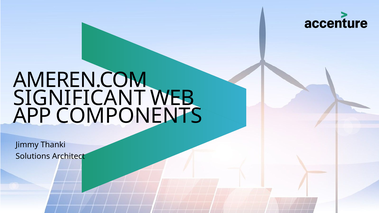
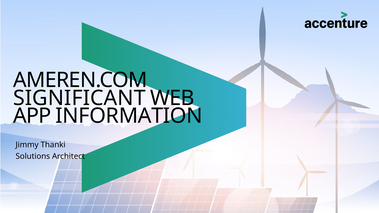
COMPONENTS: COMPONENTS -> INFORMATION (129, 116)
